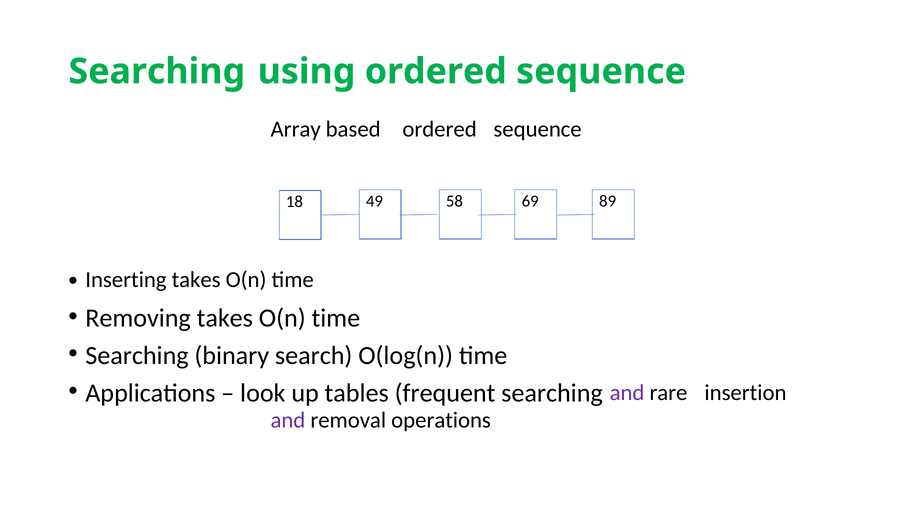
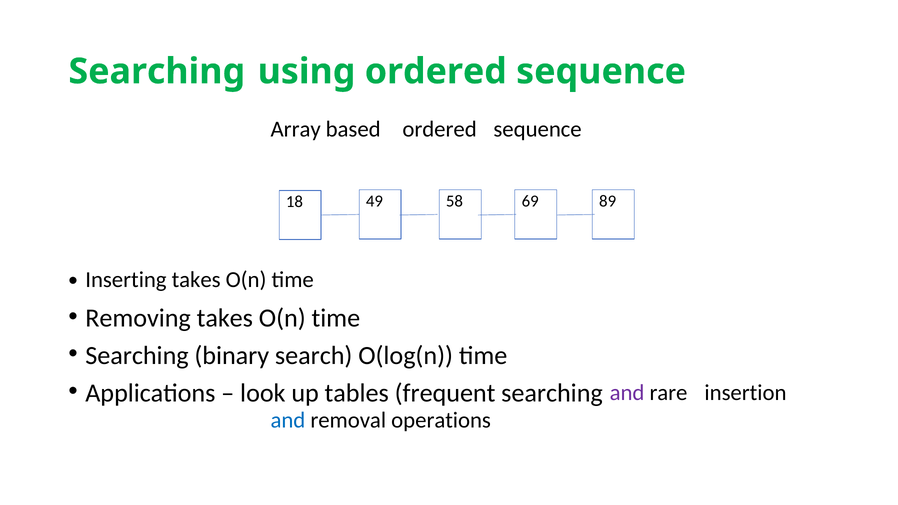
and colour: purple -> blue (288, 421)
